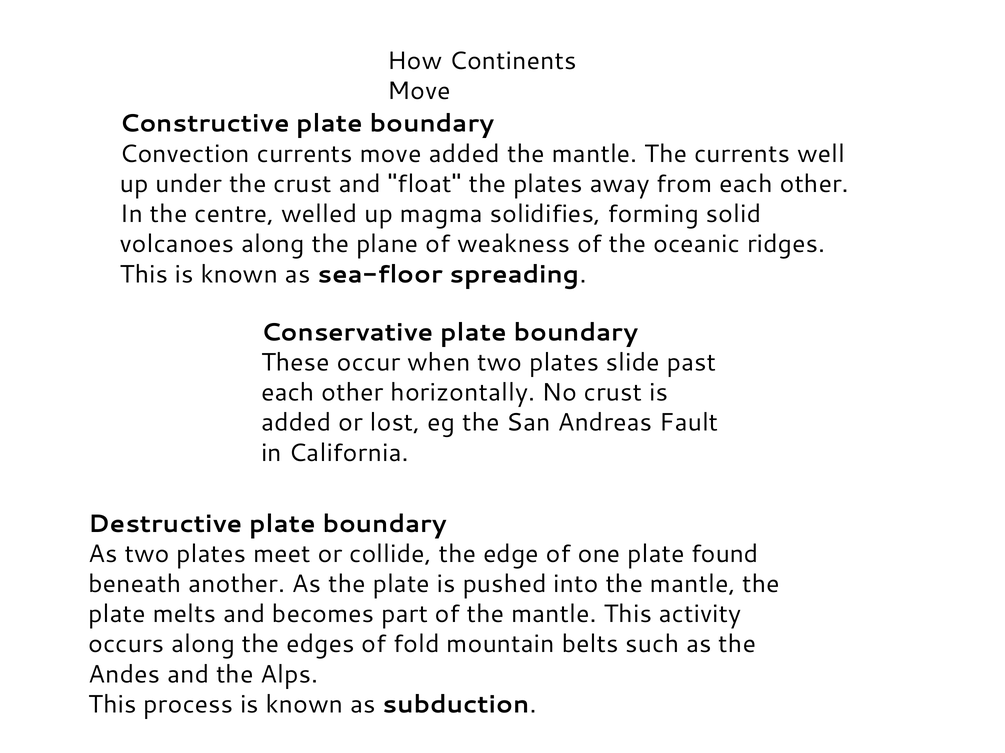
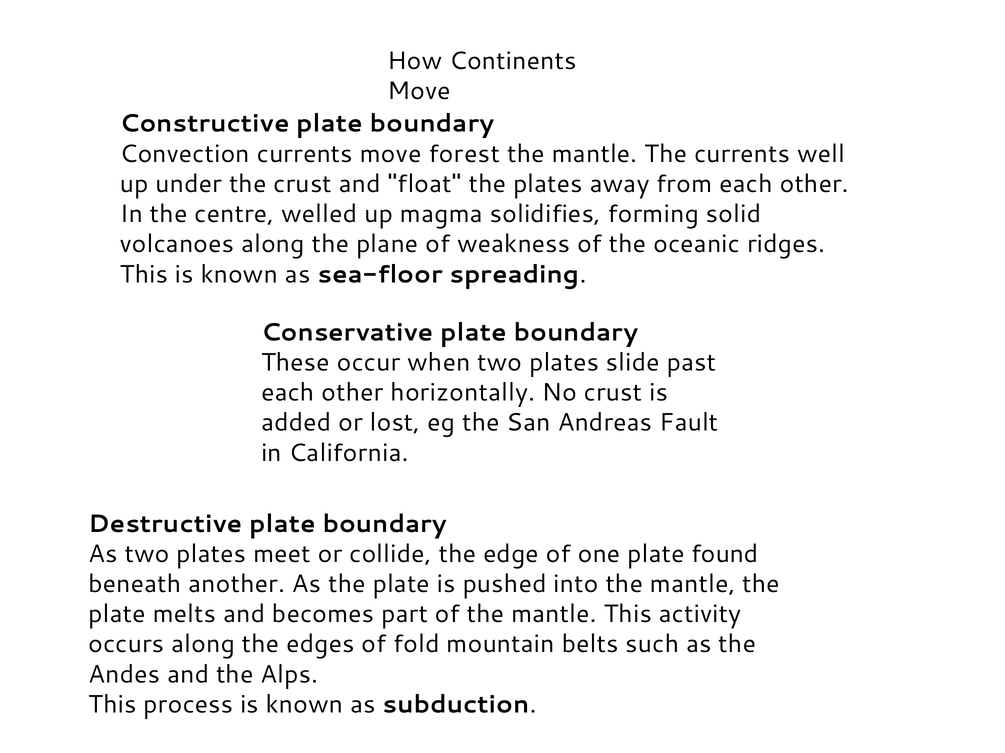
move added: added -> forest (464, 154)
